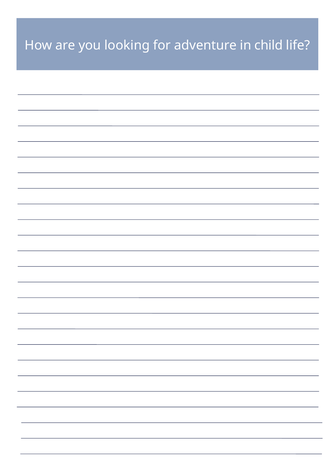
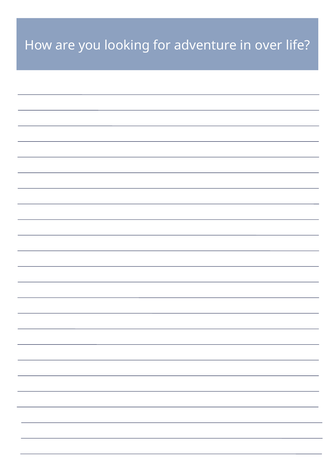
child: child -> over (269, 45)
